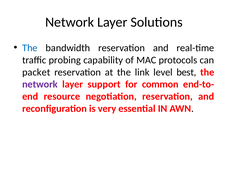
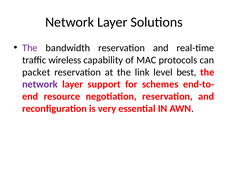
The colour: blue -> purple (30, 48)
probing: probing -> wireless (65, 60)
common: common -> schemes (160, 84)
